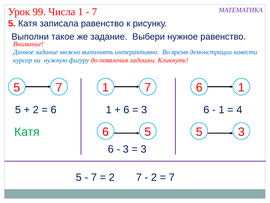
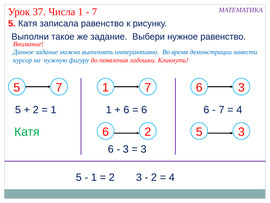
99: 99 -> 37 (39, 12)
6 1: 1 -> 3 (241, 87)
6: 6 -> 1 (54, 110)
3: 3 -> 6 (144, 110)
1: 1 -> 7 (222, 110)
6 5: 5 -> 2 (148, 132)
7: 7 -> 1 (94, 177)
2 7: 7 -> 3 (139, 177)
7: 7 -> 4 (172, 177)
